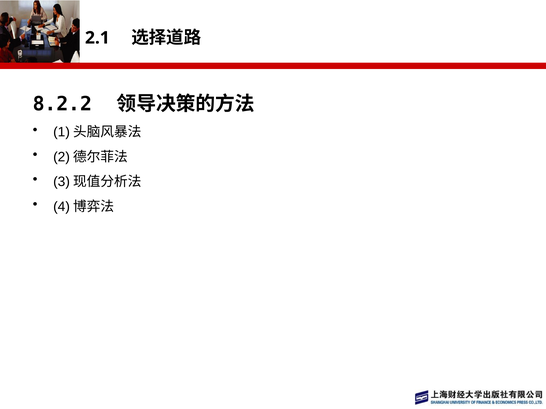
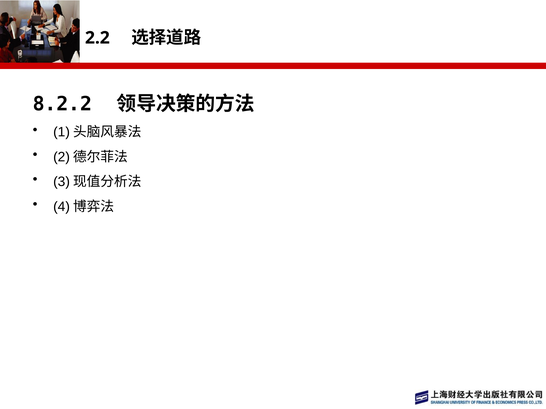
2.1: 2.1 -> 2.2 (97, 38)
